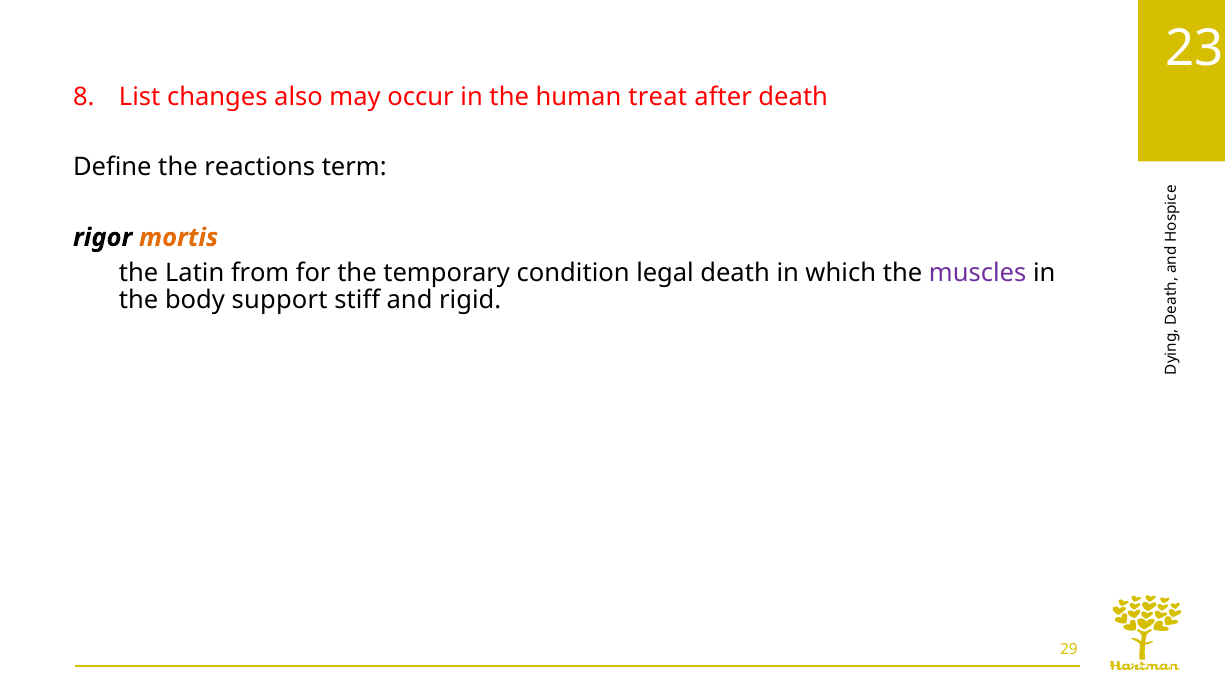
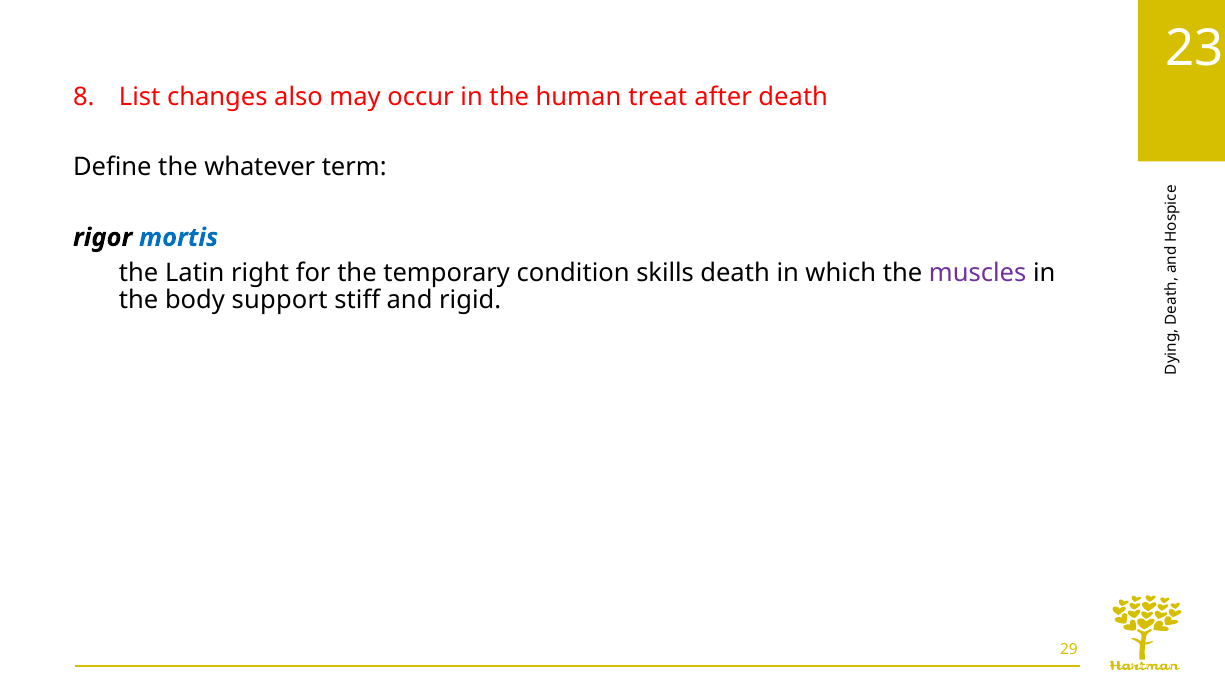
reactions: reactions -> whatever (260, 167)
mortis colour: orange -> blue (179, 238)
from: from -> right (260, 273)
legal: legal -> skills (665, 273)
